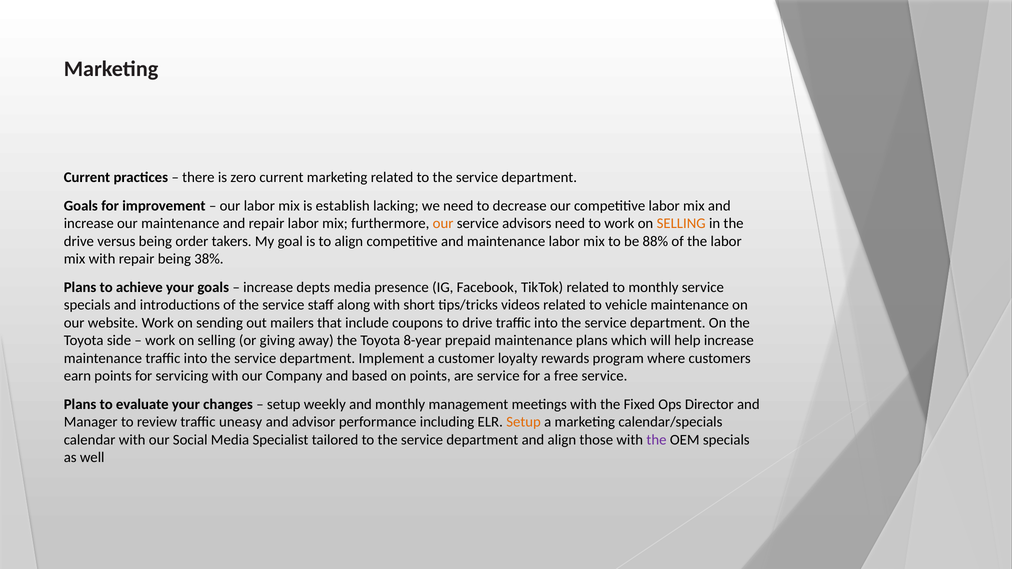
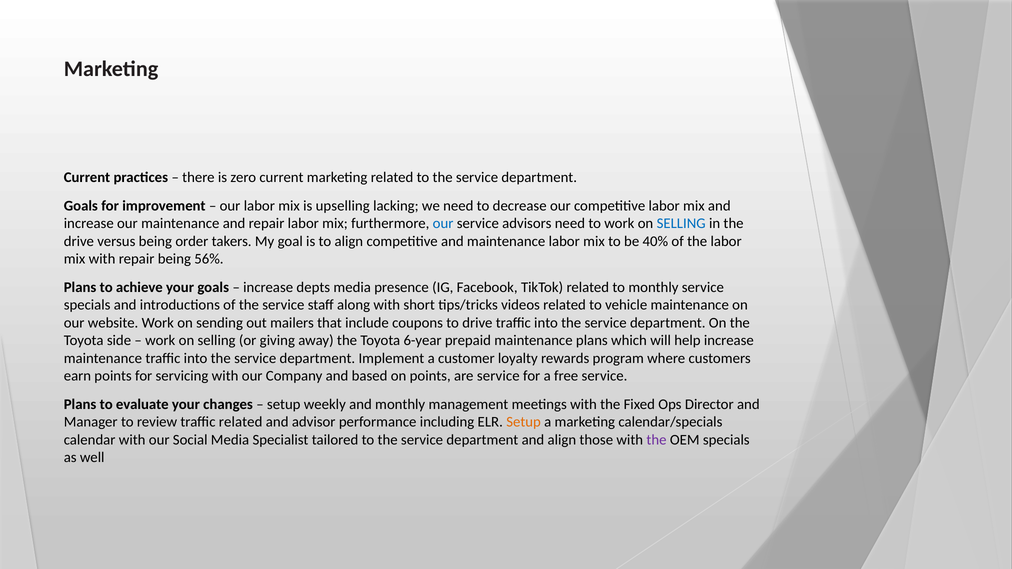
establish: establish -> upselling (343, 206)
our colour: orange -> blue (443, 224)
SELLING colour: orange -> blue (681, 224)
88%: 88% -> 40% (655, 241)
38%: 38% -> 56% (209, 259)
8-year: 8-year -> 6-year (423, 341)
traffic uneasy: uneasy -> related (241, 422)
